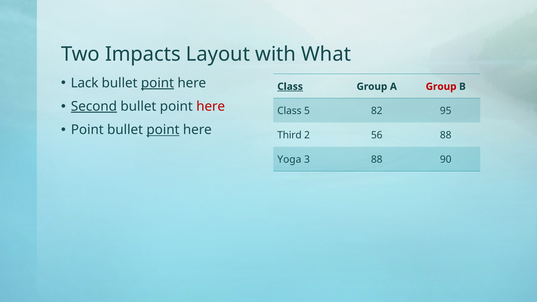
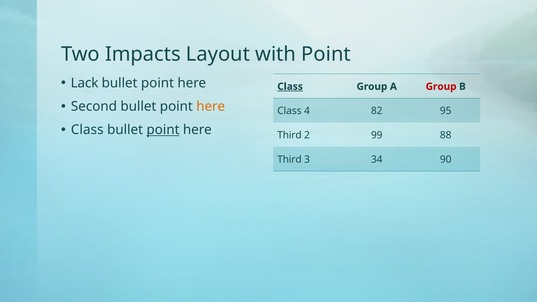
with What: What -> Point (326, 54)
point underline: present -> none (157, 83)
Second underline: present -> none (94, 106)
here colour: red -> orange (211, 106)
5: 5 -> 4 (307, 111)
Point: Point -> Class (87, 130)
56: 56 -> 99 (377, 135)
Yoga: Yoga -> Third (289, 160)
3 88: 88 -> 34 (377, 160)
